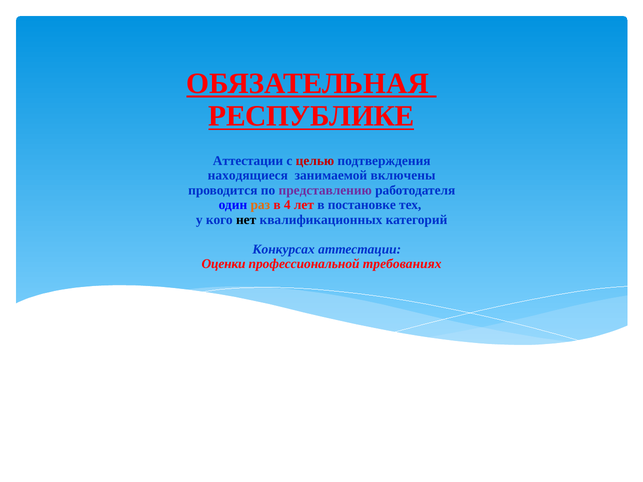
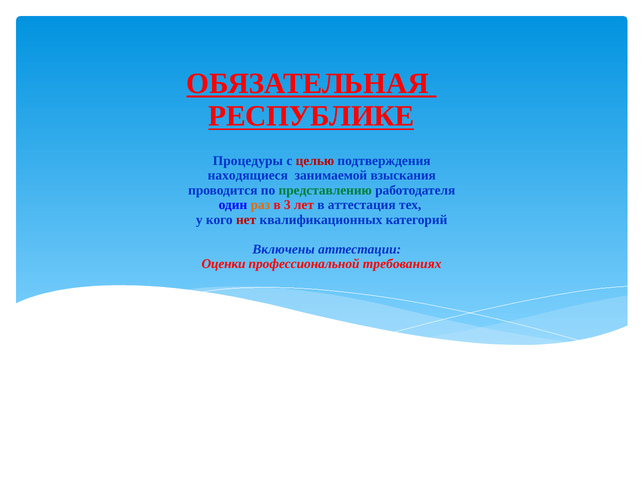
Аттестации: Аттестации -> Процедуры (248, 161)
включены: включены -> взыскания (403, 175)
представлению colour: purple -> green (325, 190)
4: 4 -> 3 (287, 205)
постановке: постановке -> аттестация (362, 205)
нет colour: black -> red (246, 220)
Конкурсах: Конкурсах -> Включены (284, 249)
